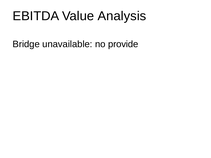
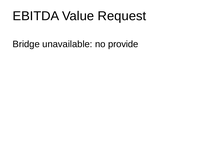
Analysis: Analysis -> Request (122, 16)
